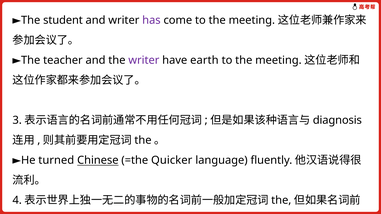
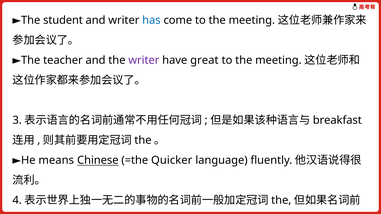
has colour: purple -> blue (151, 20)
earth: earth -> great (204, 60)
diagnosis: diagnosis -> breakfast (337, 120)
turned: turned -> means (56, 160)
